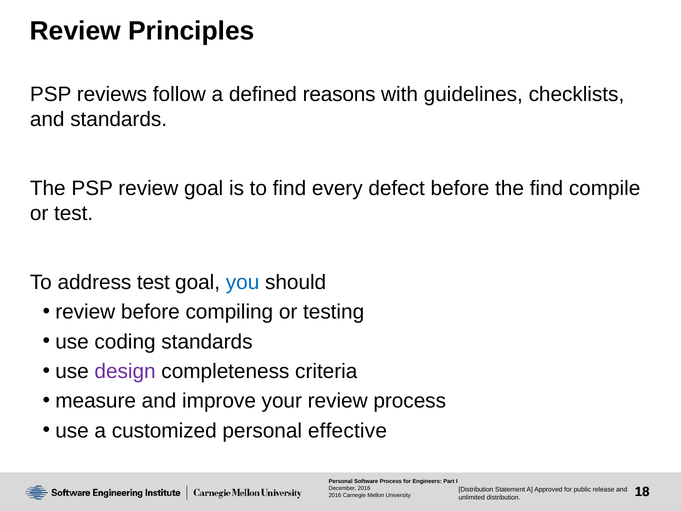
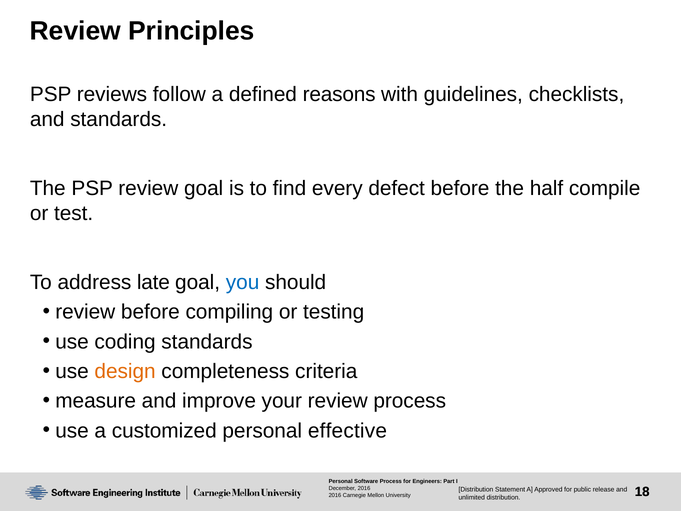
the find: find -> half (546, 188)
address test: test -> late (153, 282)
design colour: purple -> orange (125, 371)
